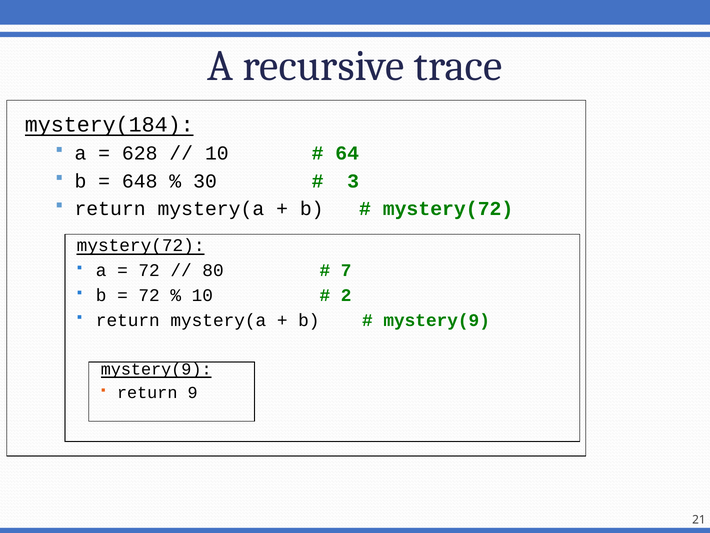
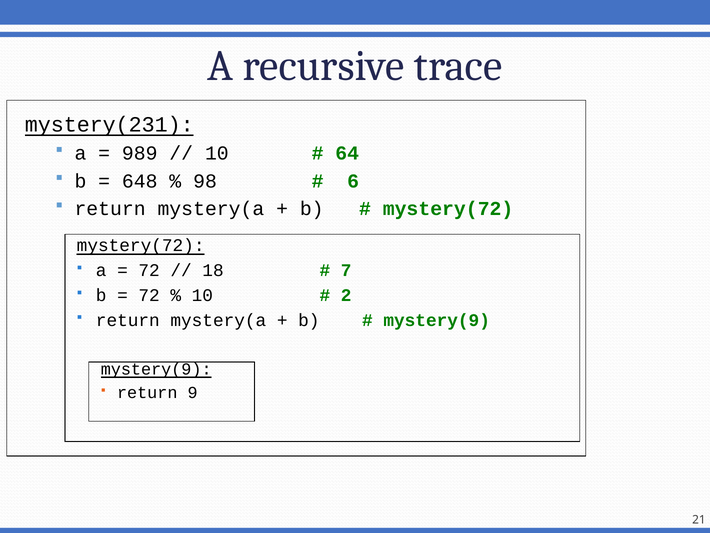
mystery(184: mystery(184 -> mystery(231 (109, 125)
628: 628 -> 989 (140, 153)
30: 30 -> 98 (205, 181)
3: 3 -> 6 (353, 181)
80: 80 -> 18 (213, 270)
